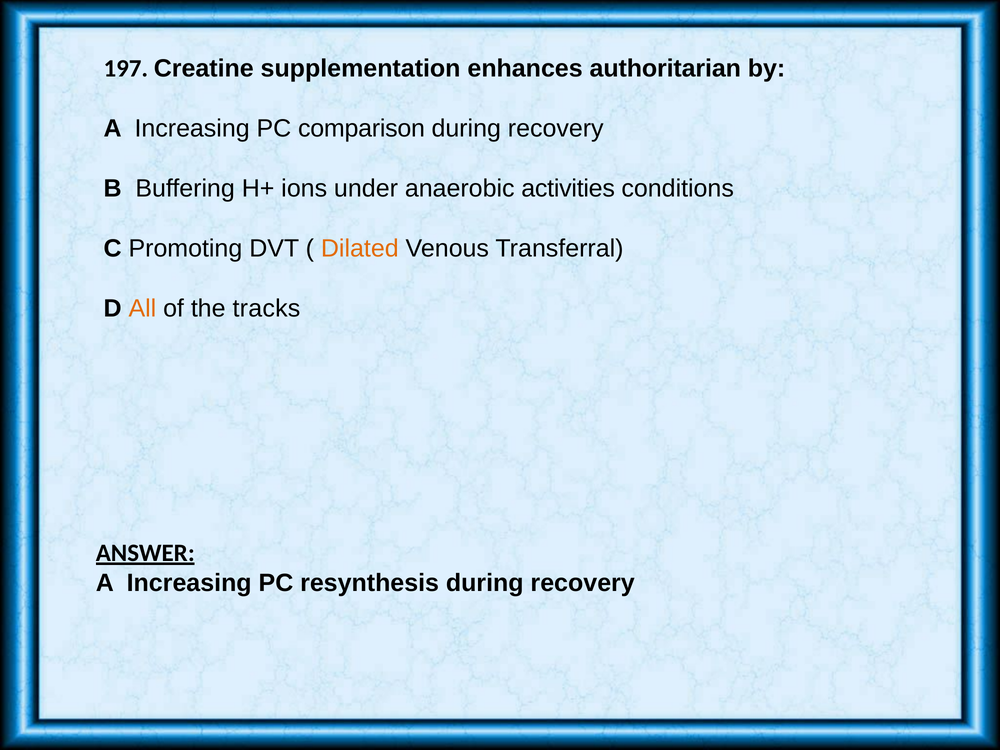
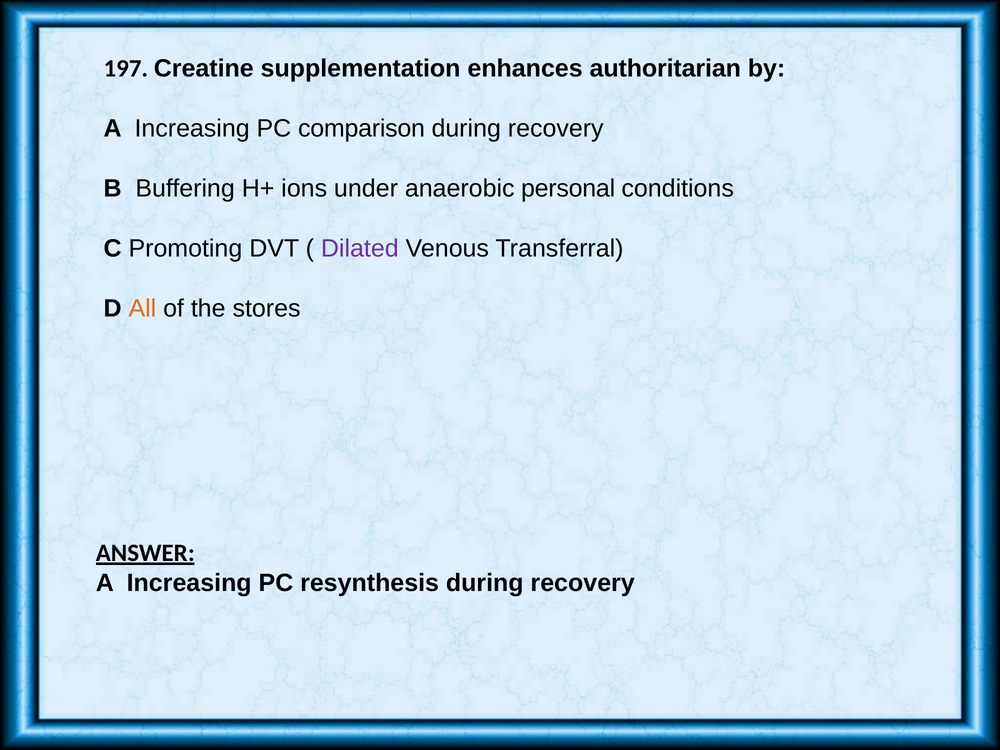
activities: activities -> personal (568, 189)
Dilated colour: orange -> purple (360, 249)
tracks: tracks -> stores (267, 309)
